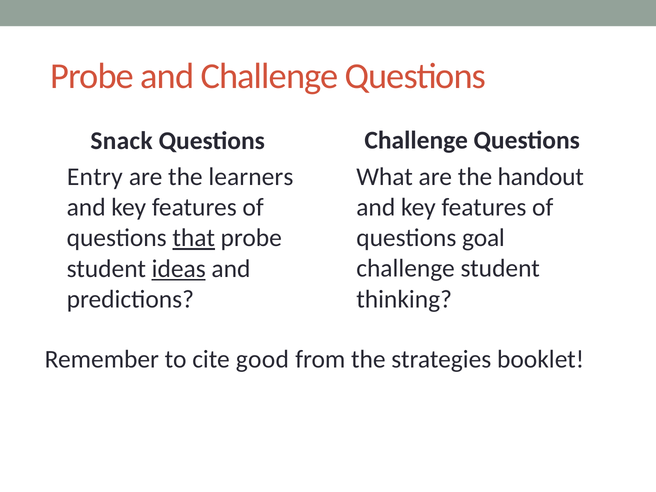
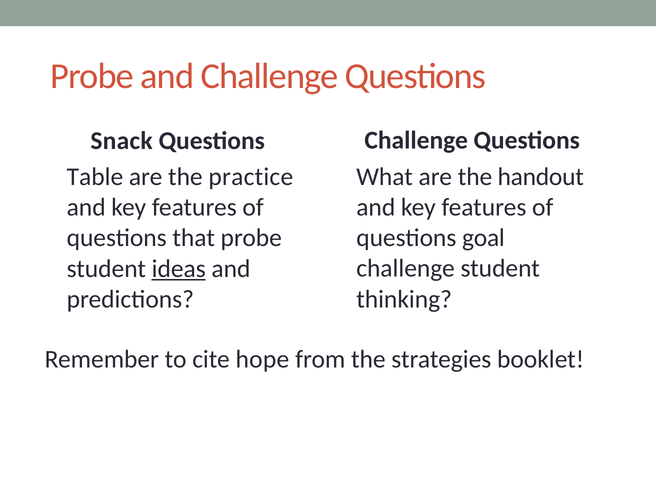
Entry: Entry -> Table (95, 177)
learners: learners -> practice (251, 177)
that underline: present -> none (194, 238)
good: good -> hope (262, 359)
